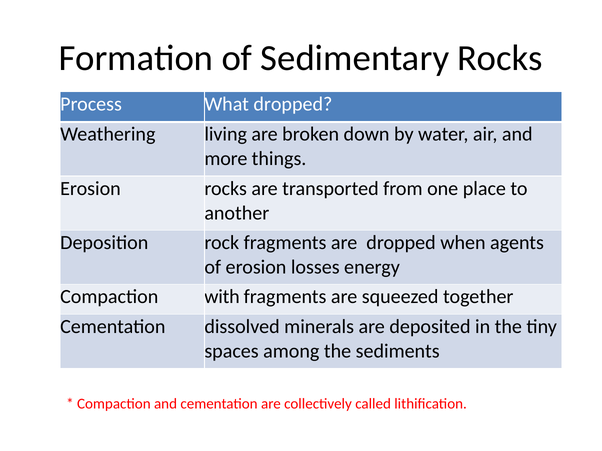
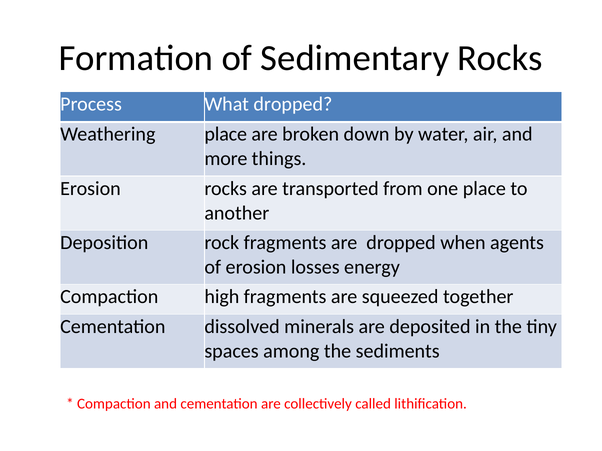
Weathering living: living -> place (226, 135)
with: with -> high (222, 297)
